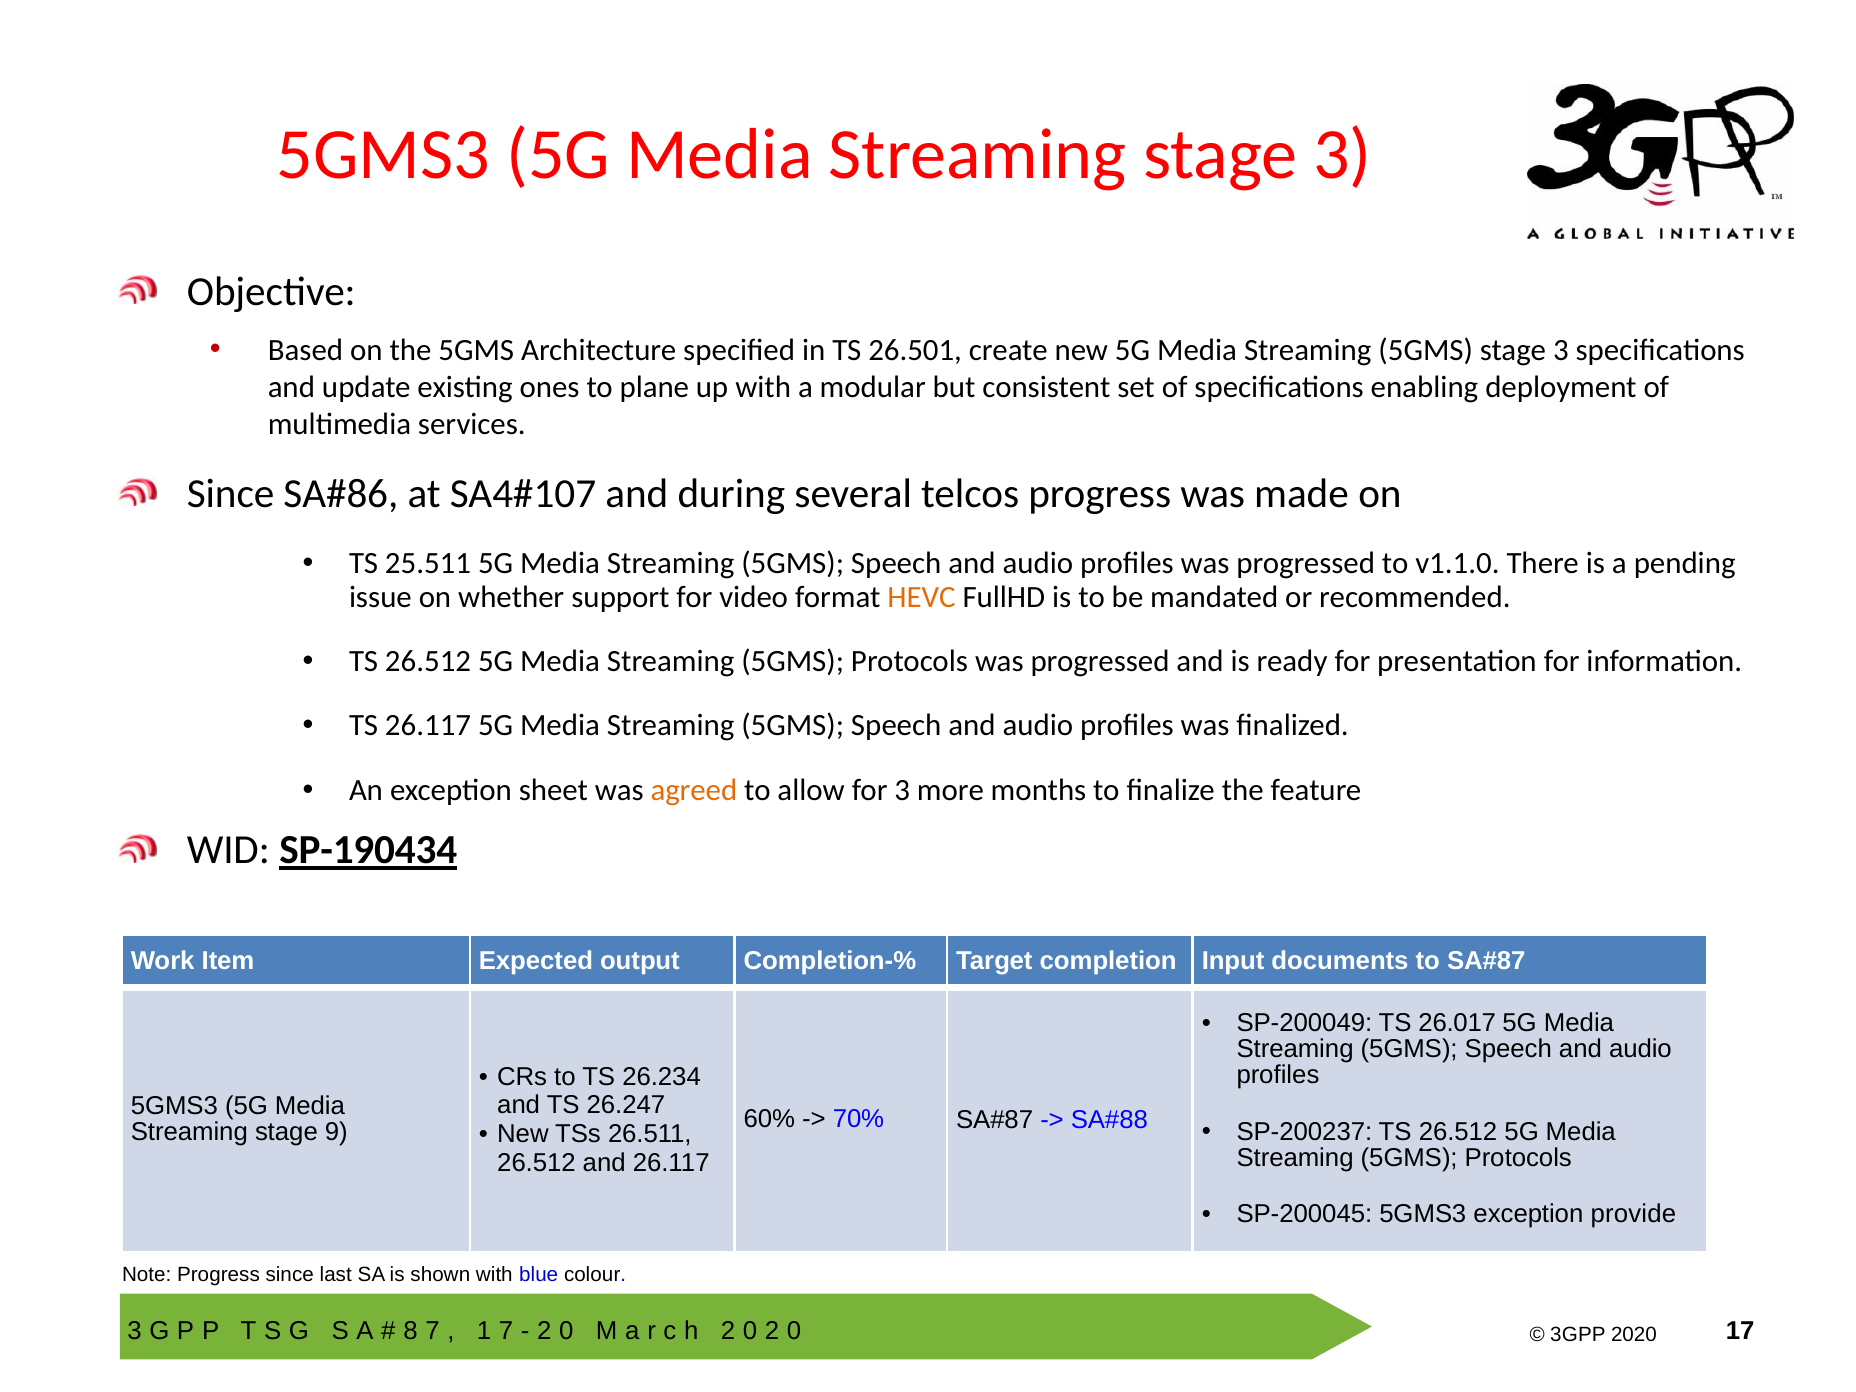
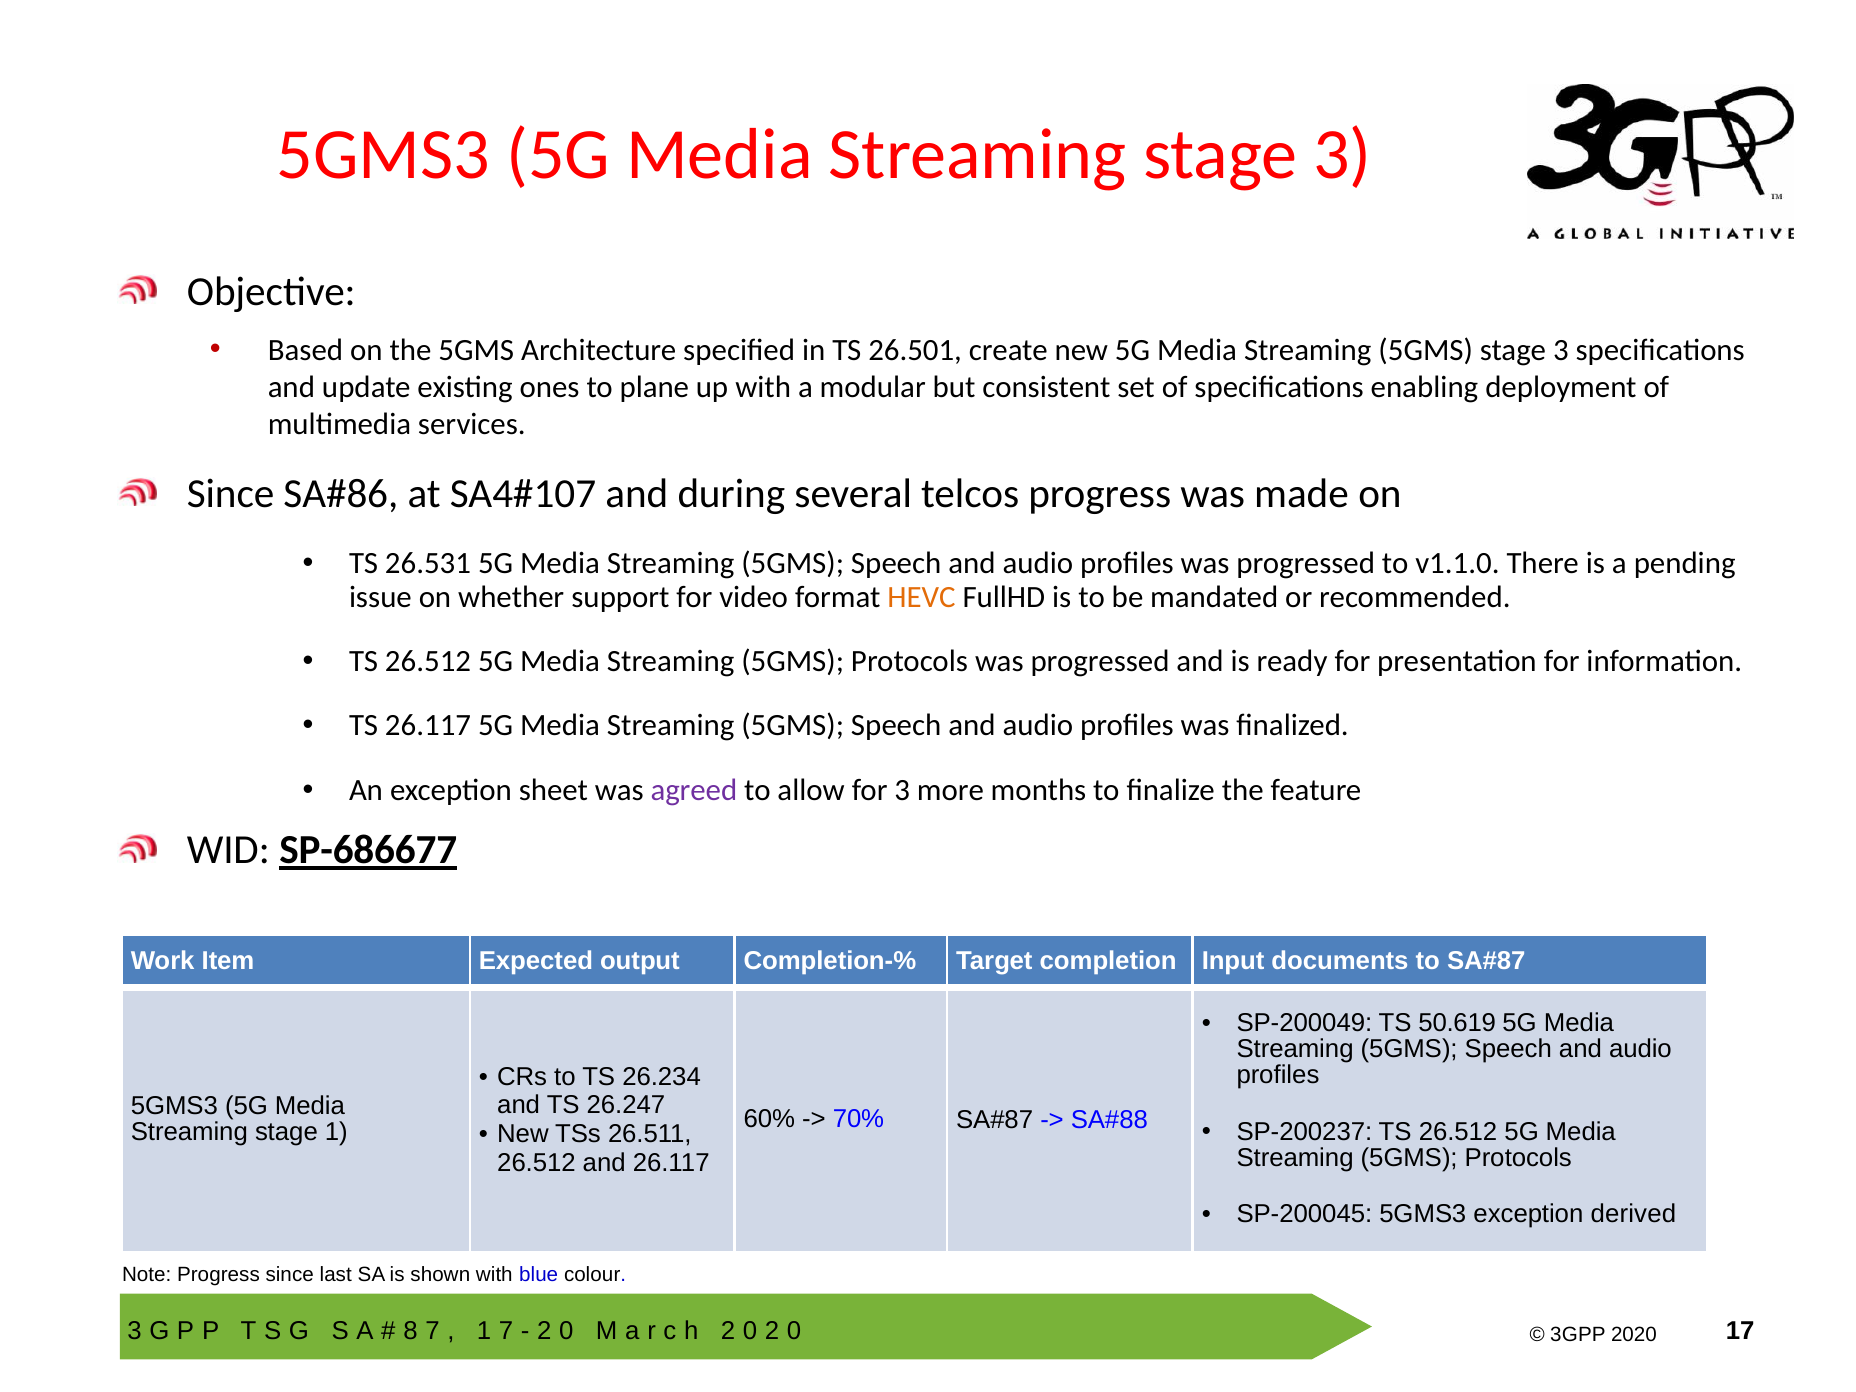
25.511: 25.511 -> 26.531 (428, 564)
agreed colour: orange -> purple (694, 790)
SP-190434: SP-190434 -> SP-686677 (368, 850)
26.017: 26.017 -> 50.619 (1457, 1023)
stage 9: 9 -> 1 (336, 1132)
provide: provide -> derived (1633, 1214)
